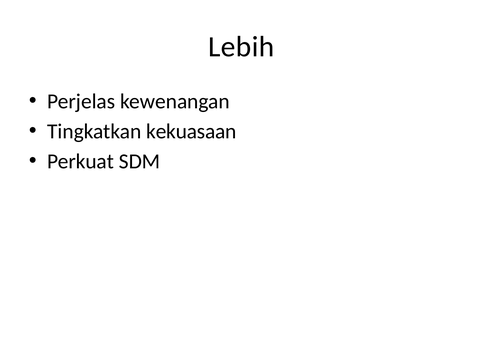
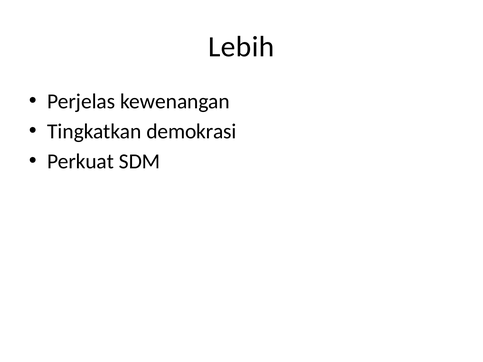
kekuasaan: kekuasaan -> demokrasi (191, 131)
